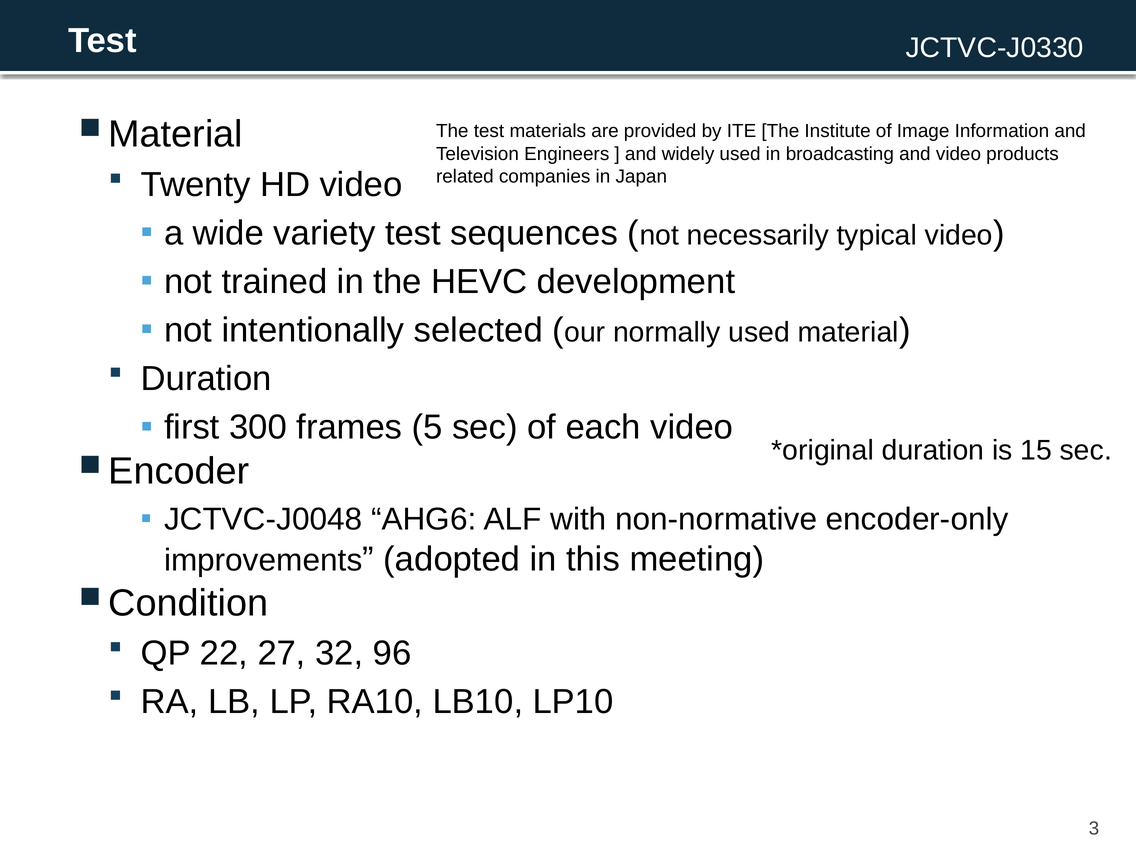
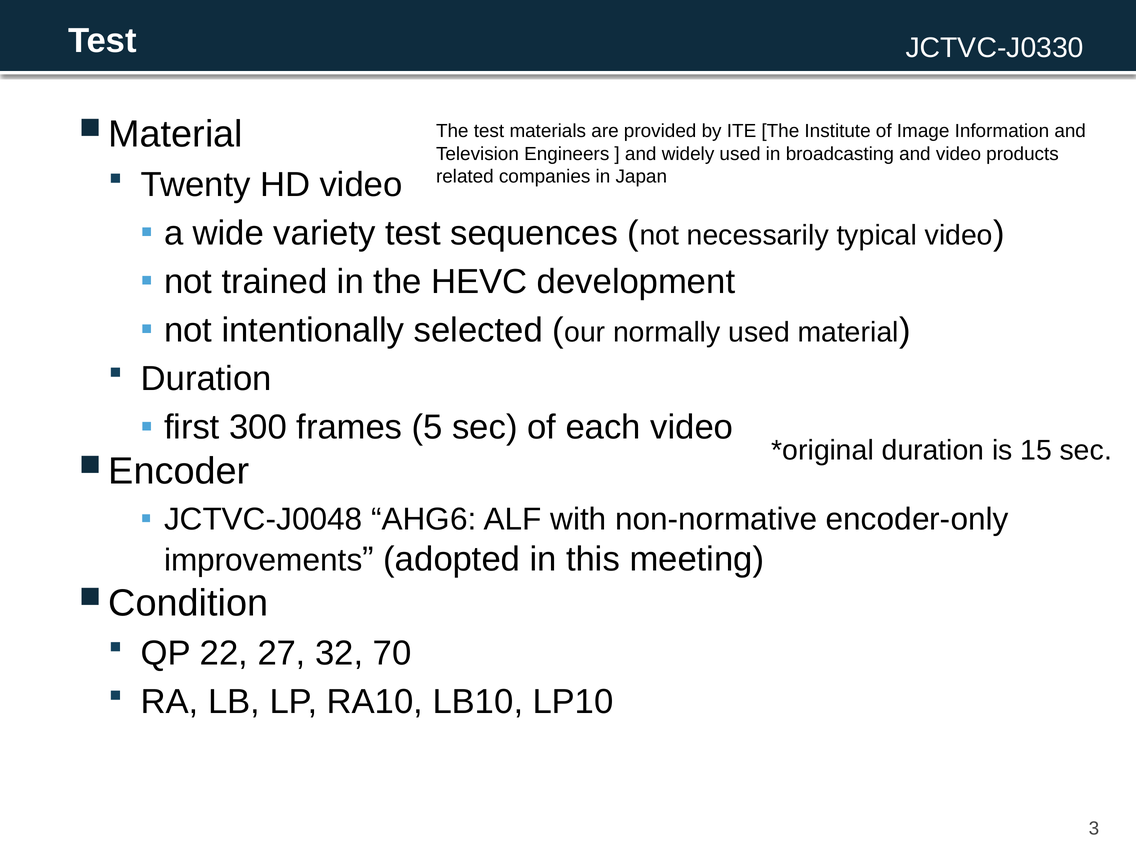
96: 96 -> 70 (392, 653)
